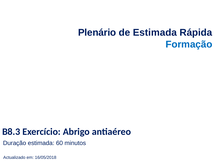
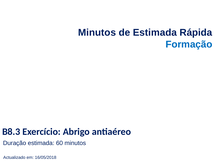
Plenário: Plenário -> Minutos (97, 33)
